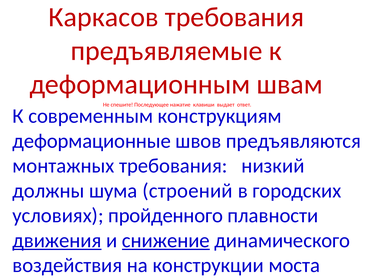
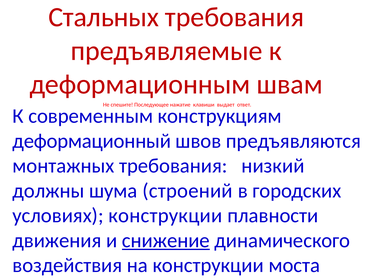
Каркасов: Каркасов -> Стальных (104, 17)
деформационные: деформационные -> деформационный (92, 141)
условиях пройденного: пройденного -> конструкции (165, 215)
движения underline: present -> none (57, 240)
